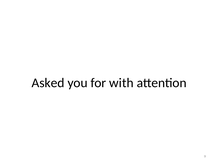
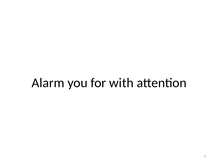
Asked: Asked -> Alarm (48, 83)
